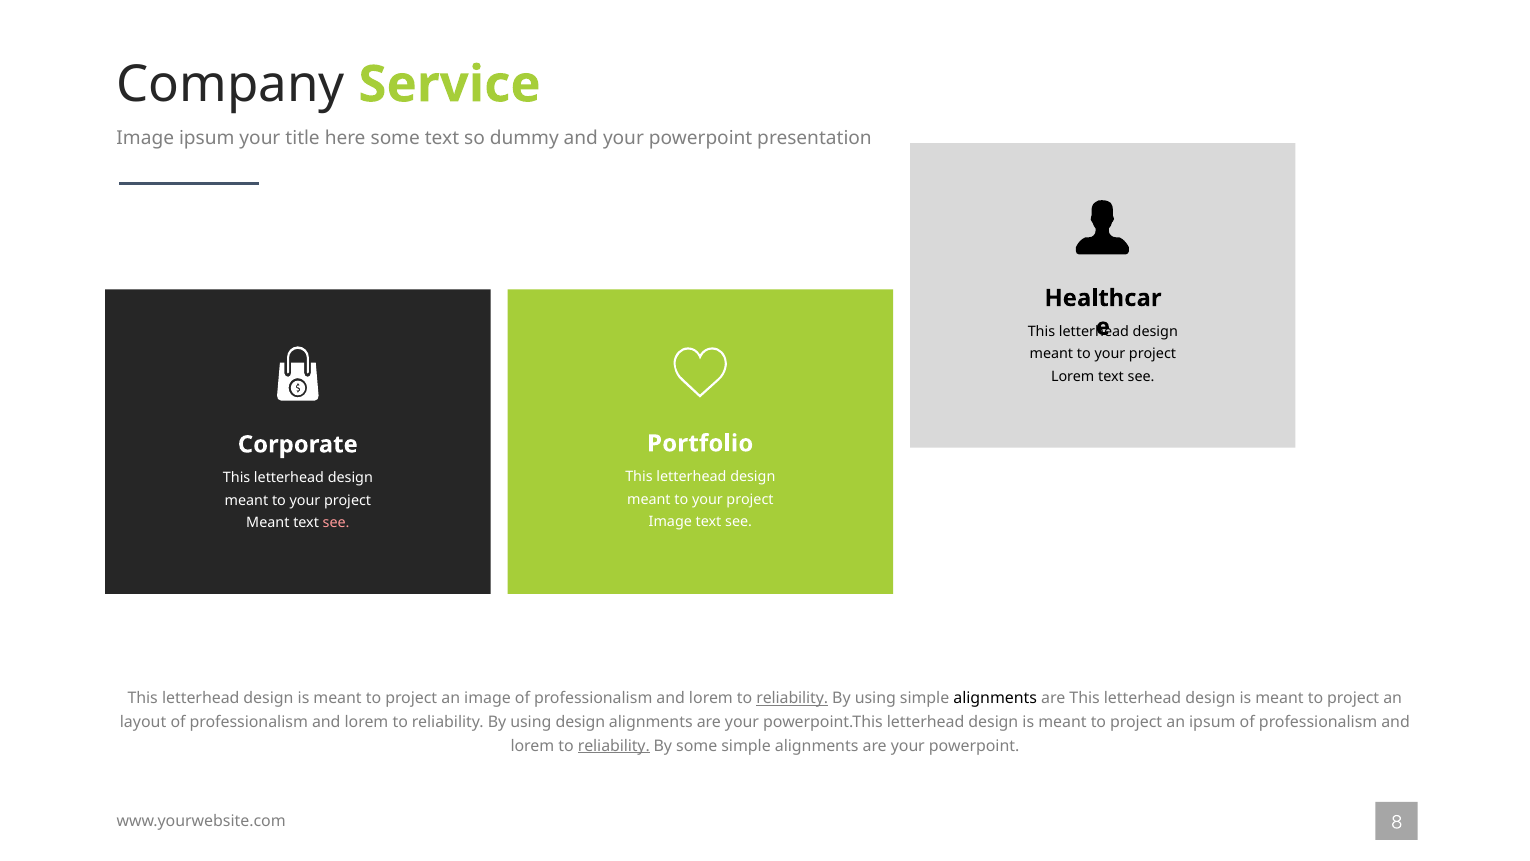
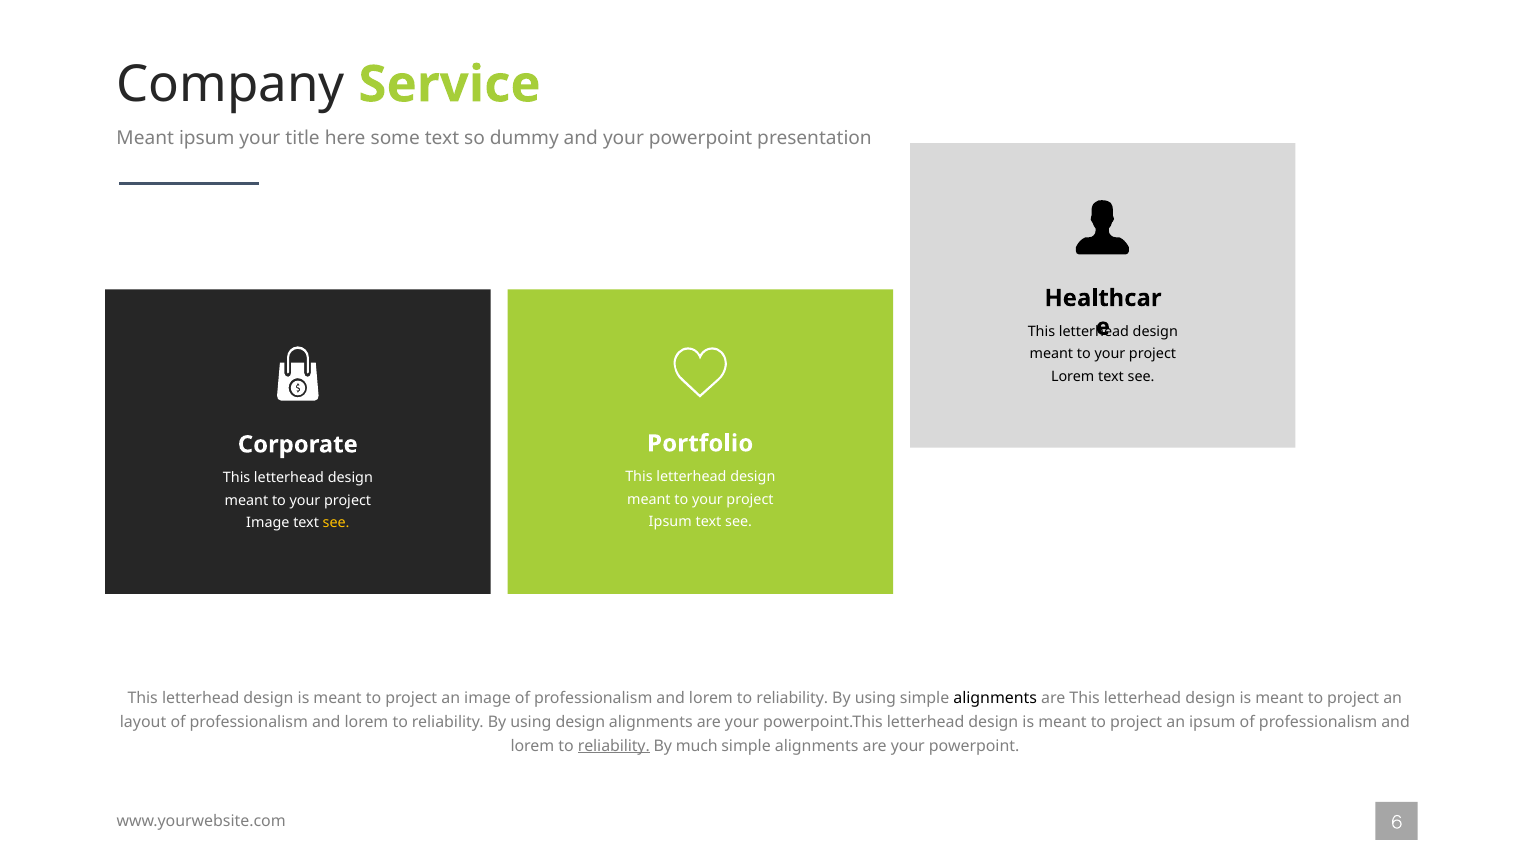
Image: Image -> Meant (145, 139)
Image: Image -> Ipsum (670, 521)
Meant: Meant -> Image (268, 522)
see colour: pink -> yellow (336, 522)
reliability underline: present -> none (792, 698)
By some: some -> much (697, 746)
8: 8 -> 6 (1397, 822)
